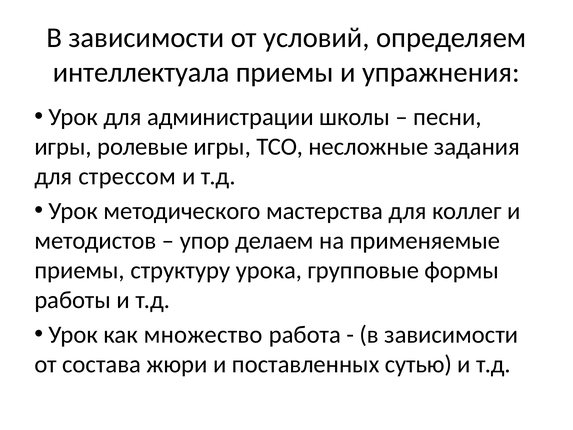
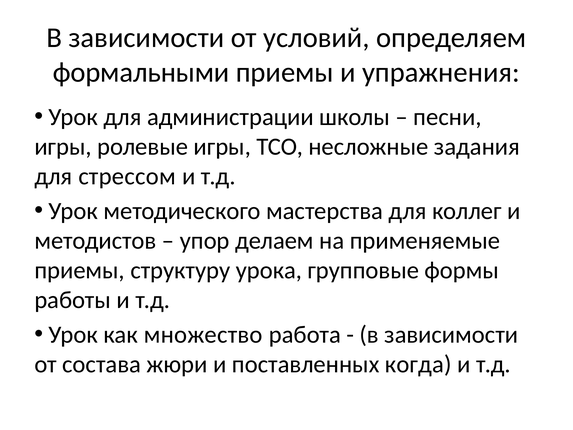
интеллектуала: интеллектуала -> формальными (141, 72)
сутью: сутью -> когда (418, 364)
